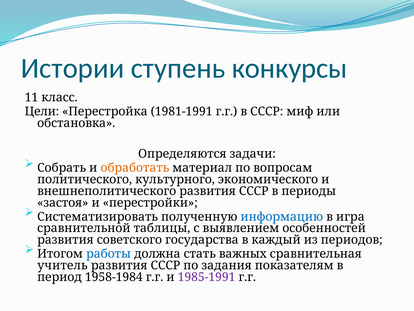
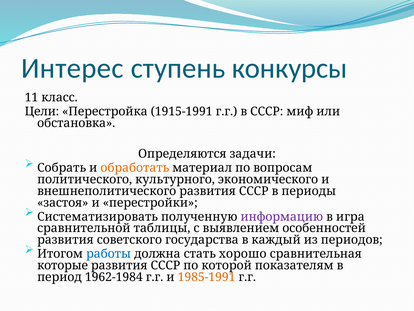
Истории: Истории -> Интерес (72, 68)
1981-1991: 1981-1991 -> 1915-1991 (182, 111)
информацию colour: blue -> purple (282, 216)
важных: важных -> хорошо (243, 254)
учитель: учитель -> которые (63, 265)
задания: задания -> которой (227, 265)
1958-1984: 1958-1984 -> 1962-1984 (114, 277)
1985-1991 colour: purple -> orange (207, 277)
